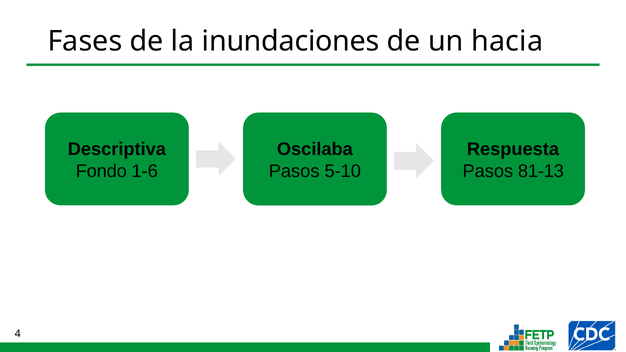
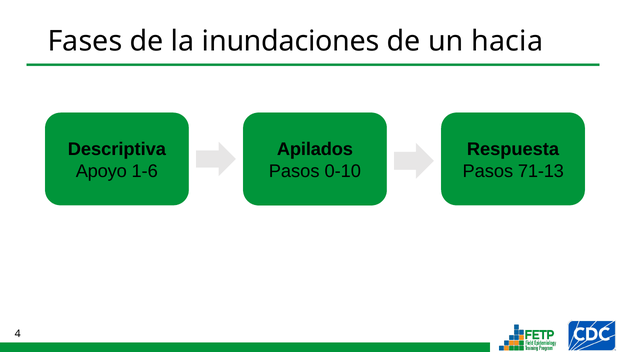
Oscilaba: Oscilaba -> Apilados (315, 149)
81-13: 81-13 -> 71-13 (541, 171)
Fondo: Fondo -> Apoyo (101, 171)
5-10: 5-10 -> 0-10 (343, 171)
